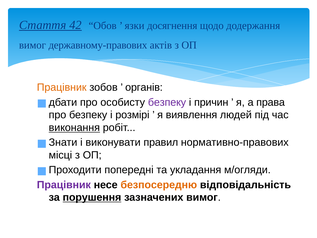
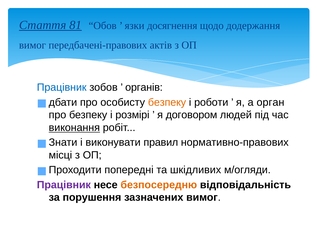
42: 42 -> 81 (75, 25)
державному-правових: державному-правових -> передбачені-правових (98, 45)
Працівник colour: orange -> blue (62, 87)
безпеку colour: purple -> orange (167, 102)
причин: причин -> роботи (211, 102)
права: права -> орган (270, 102)
виявлення: виявлення -> договором (191, 115)
укладання: укладання -> шкідливих (196, 170)
порушення underline: present -> none (92, 197)
